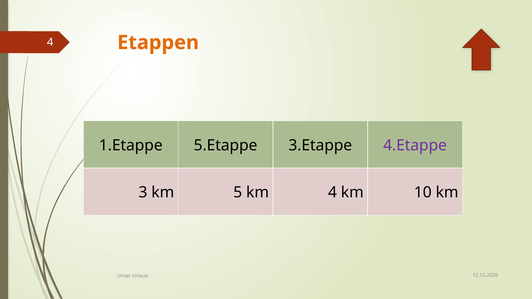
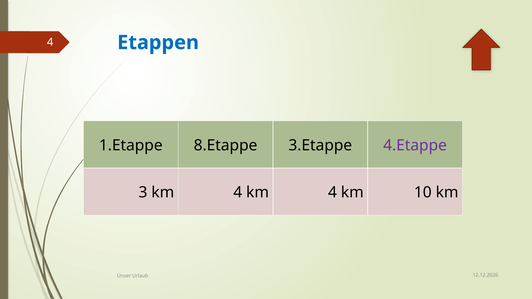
Etappen colour: orange -> blue (158, 43)
5.Etappe: 5.Etappe -> 8.Etappe (226, 145)
3 km 5: 5 -> 4 (238, 193)
